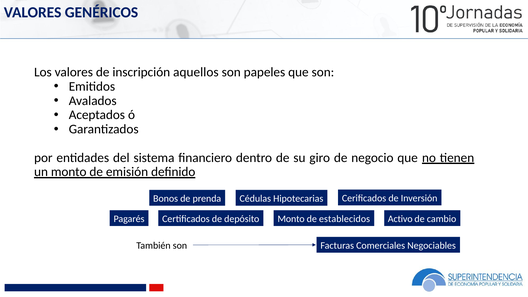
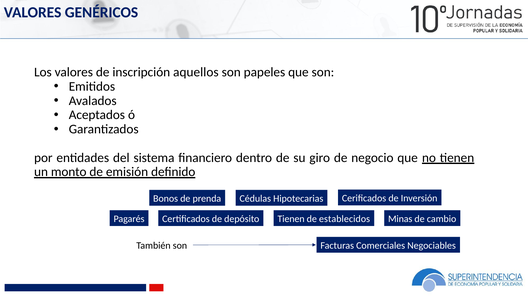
depósito Monto: Monto -> Tienen (291, 219)
Activo: Activo -> Minas (400, 219)
